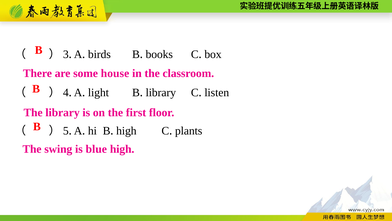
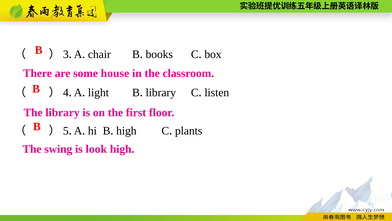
birds: birds -> chair (99, 54)
blue: blue -> look (96, 149)
